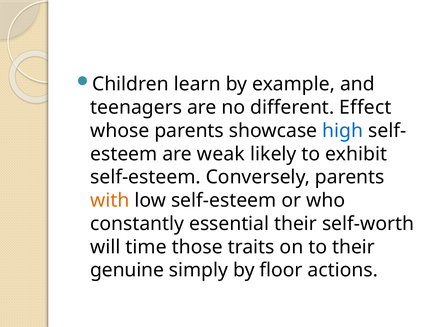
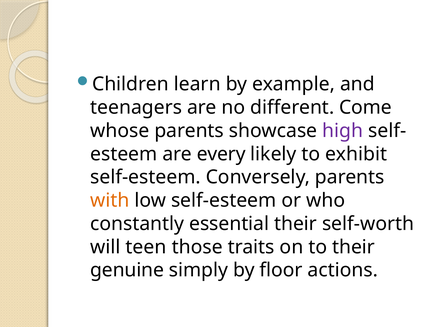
Effect: Effect -> Come (366, 107)
high colour: blue -> purple (343, 131)
weak: weak -> every (221, 154)
time: time -> teen (146, 247)
